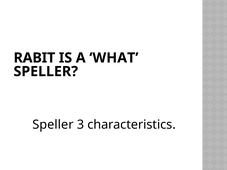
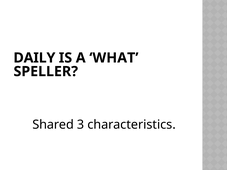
RABIT: RABIT -> DAILY (34, 58)
Speller: Speller -> Shared (53, 125)
